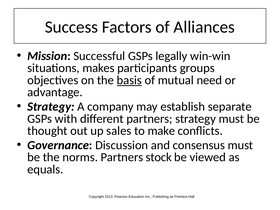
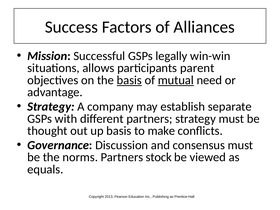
makes: makes -> allows (98, 68)
groups: groups -> parent (197, 68)
mutual underline: none -> present (176, 80)
up sales: sales -> basis (119, 131)
